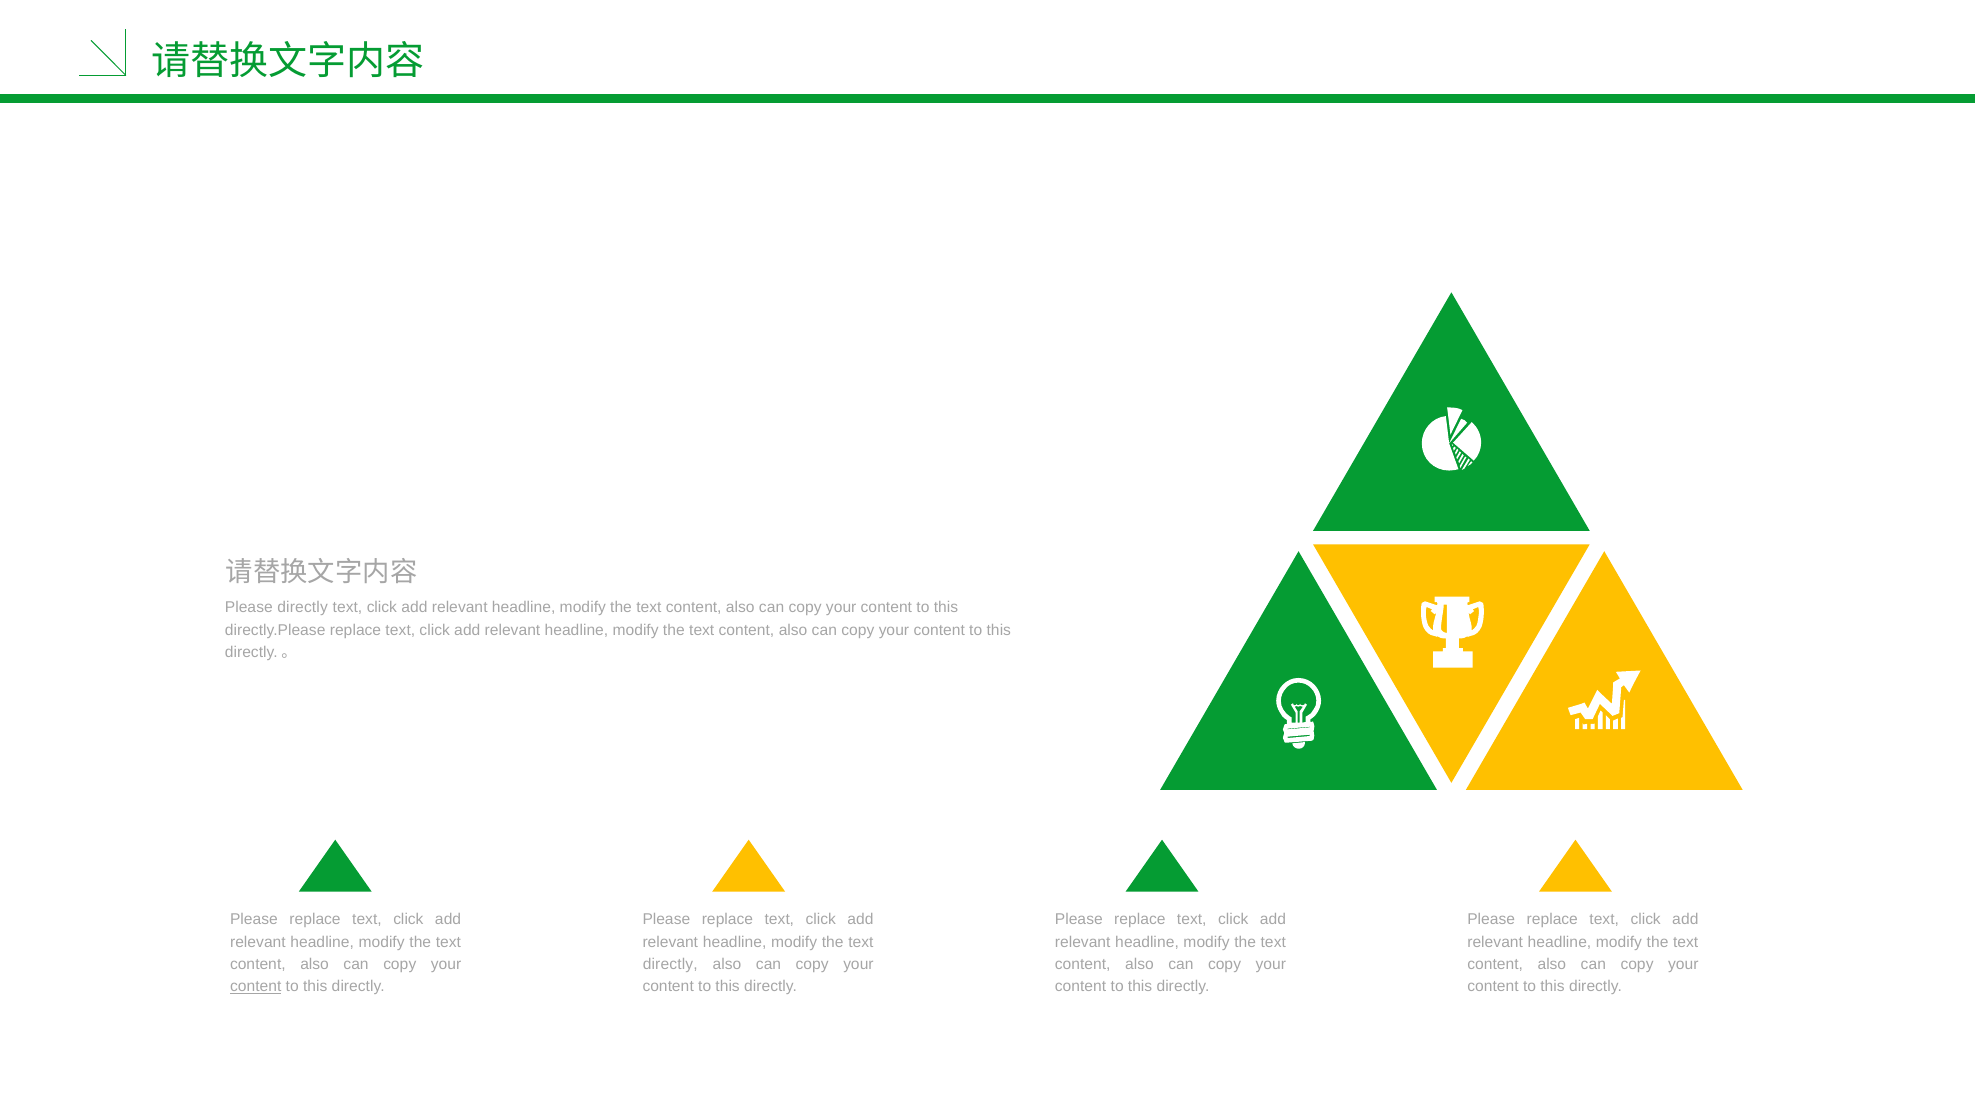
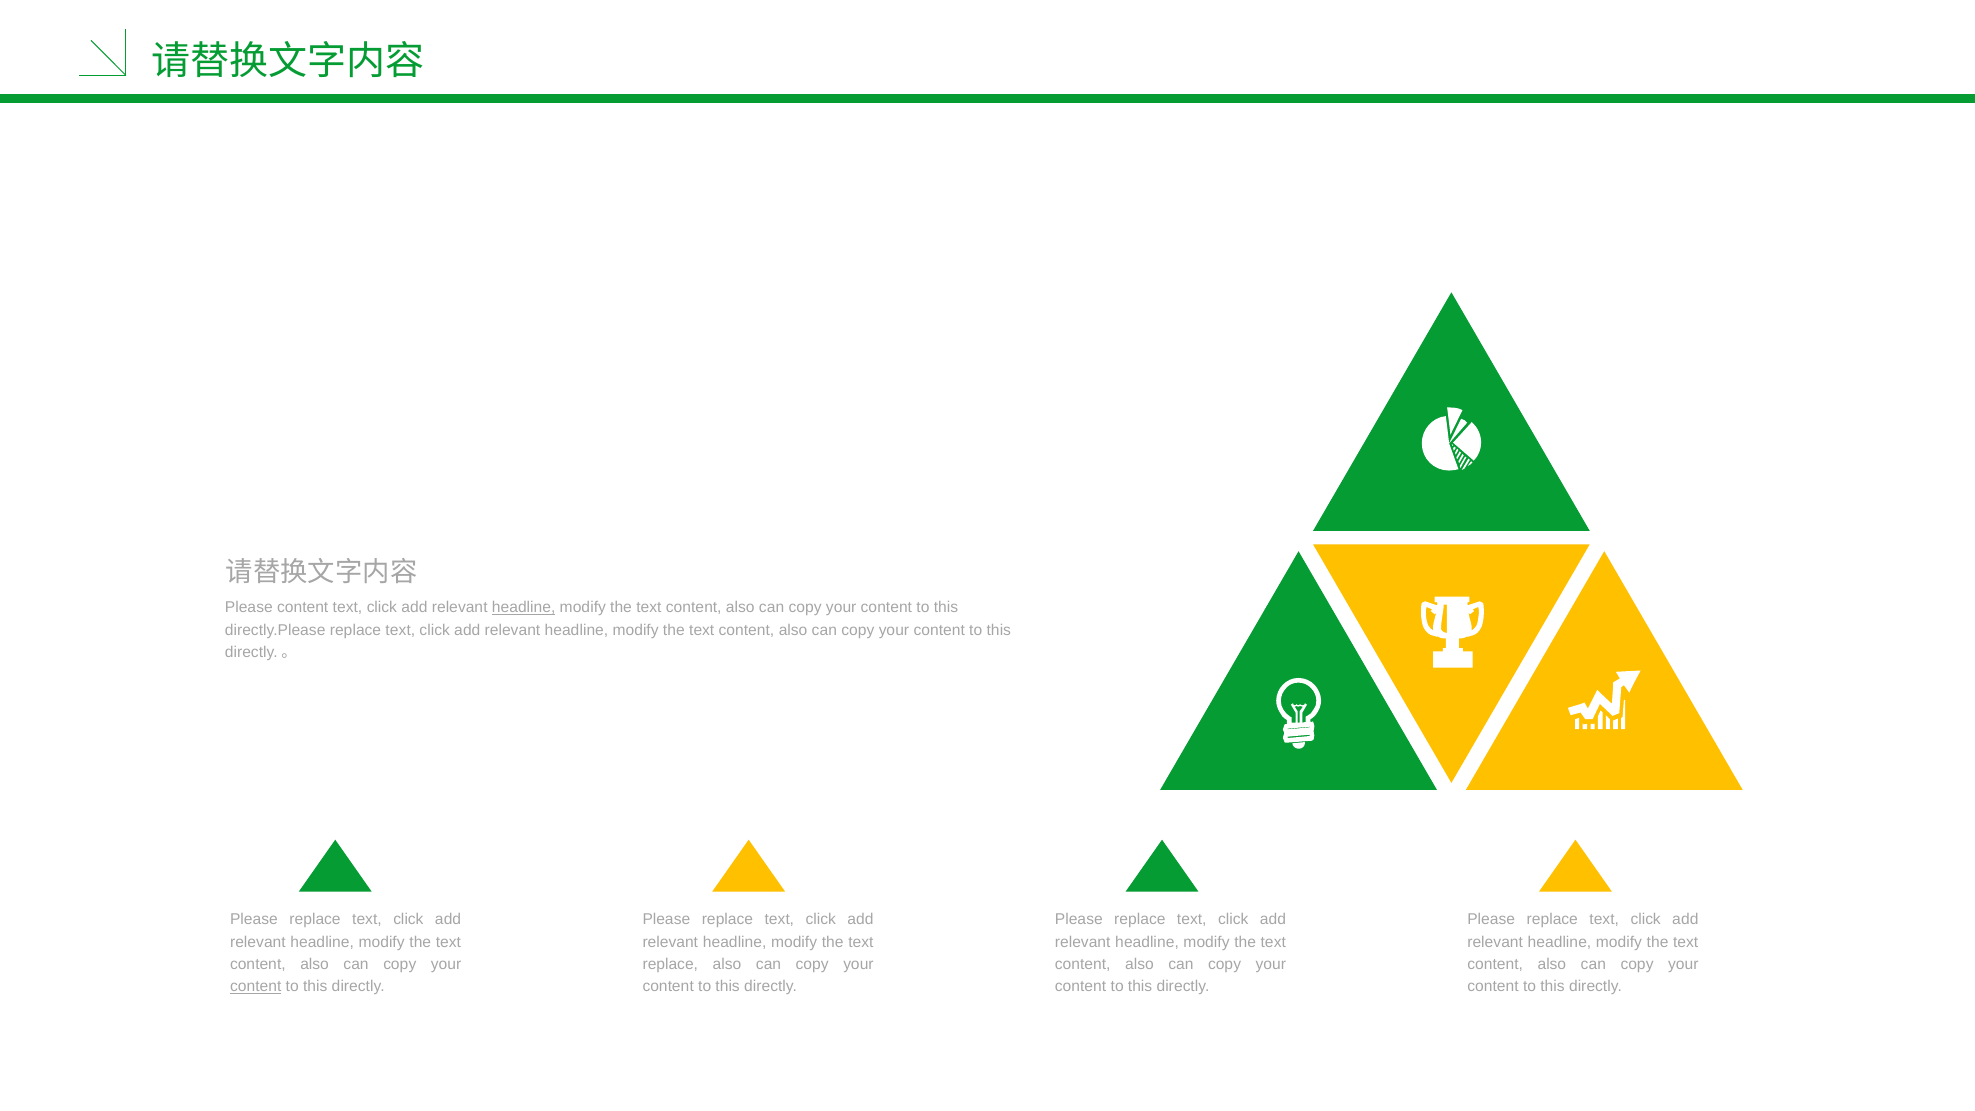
Please directly: directly -> content (303, 607)
headline underline: none -> present (524, 607)
directly: directly -> replace (670, 964)
